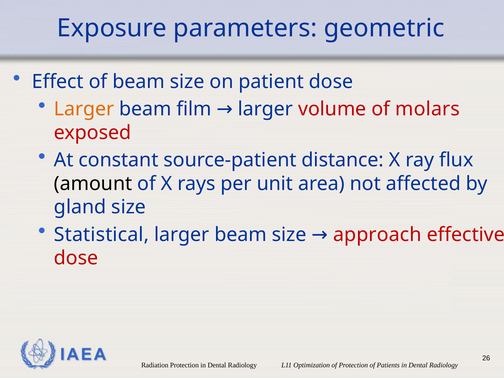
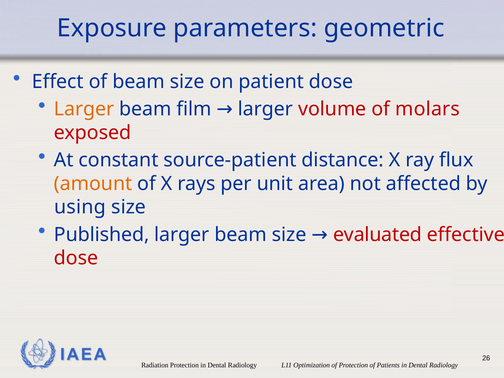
amount colour: black -> orange (93, 184)
gland: gland -> using (80, 207)
Statistical: Statistical -> Published (102, 235)
approach: approach -> evaluated (377, 235)
